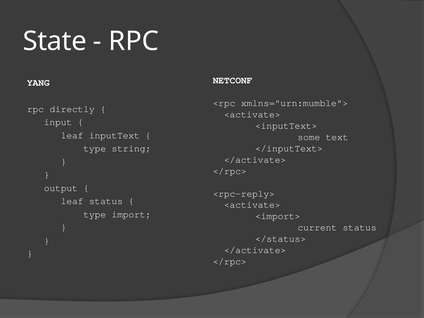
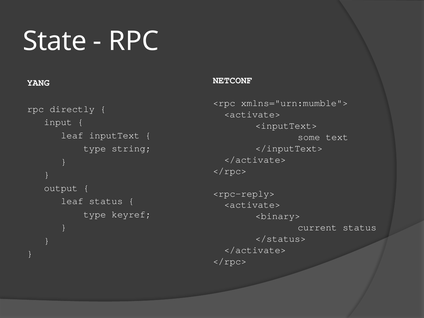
import: import -> keyref (131, 214)
<import>: <import> -> <binary> (278, 216)
